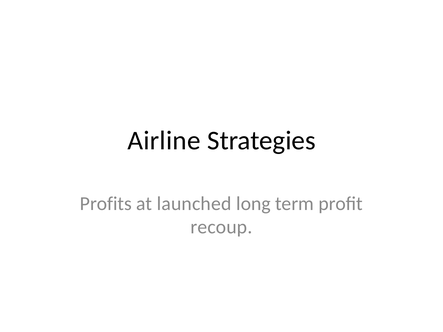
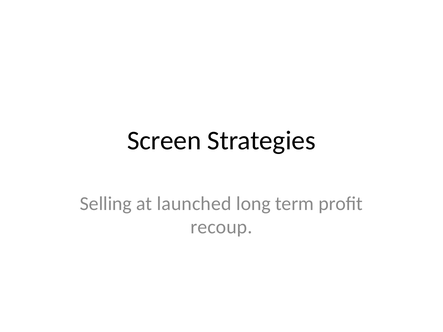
Airline: Airline -> Screen (164, 141)
Profits: Profits -> Selling (106, 204)
